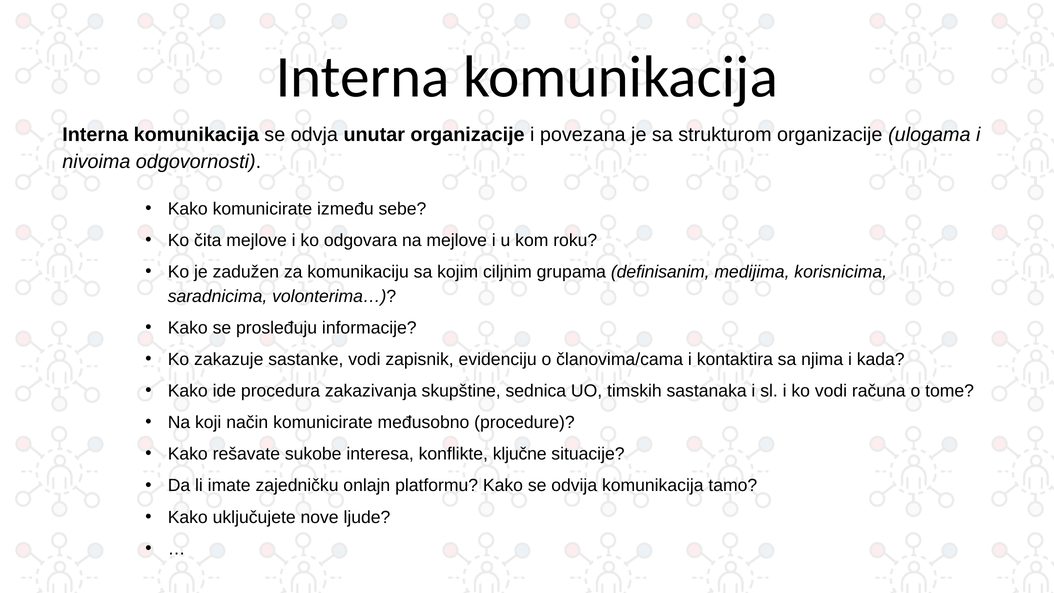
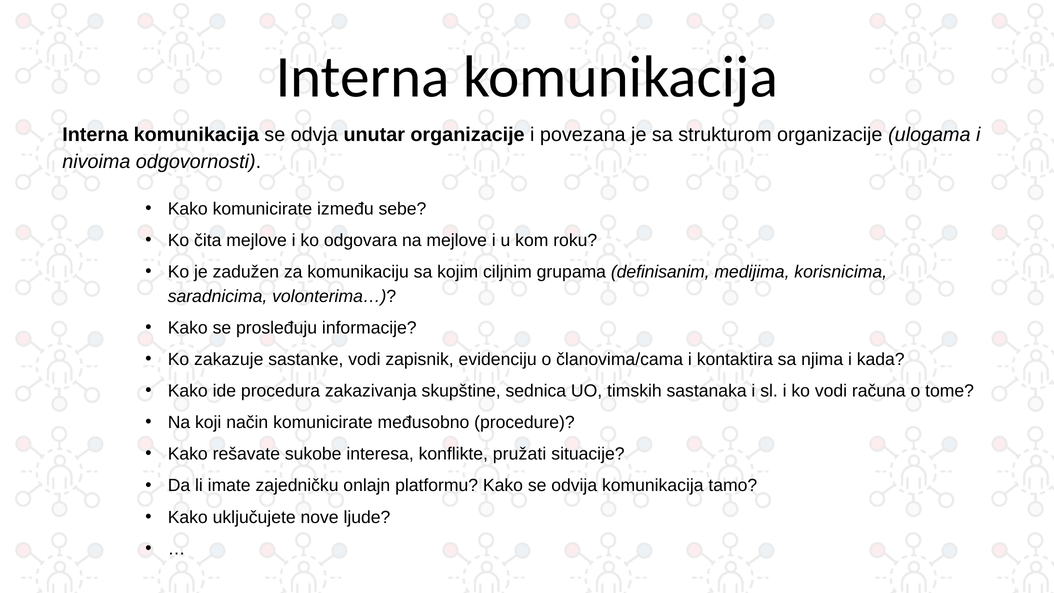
ključne: ključne -> pružati (520, 454)
